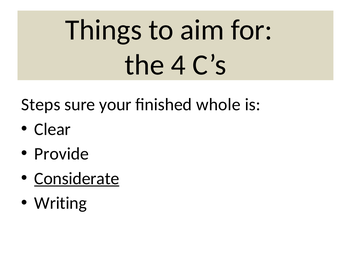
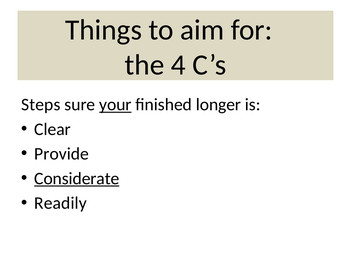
your underline: none -> present (115, 104)
whole: whole -> longer (218, 104)
Writing: Writing -> Readily (60, 203)
